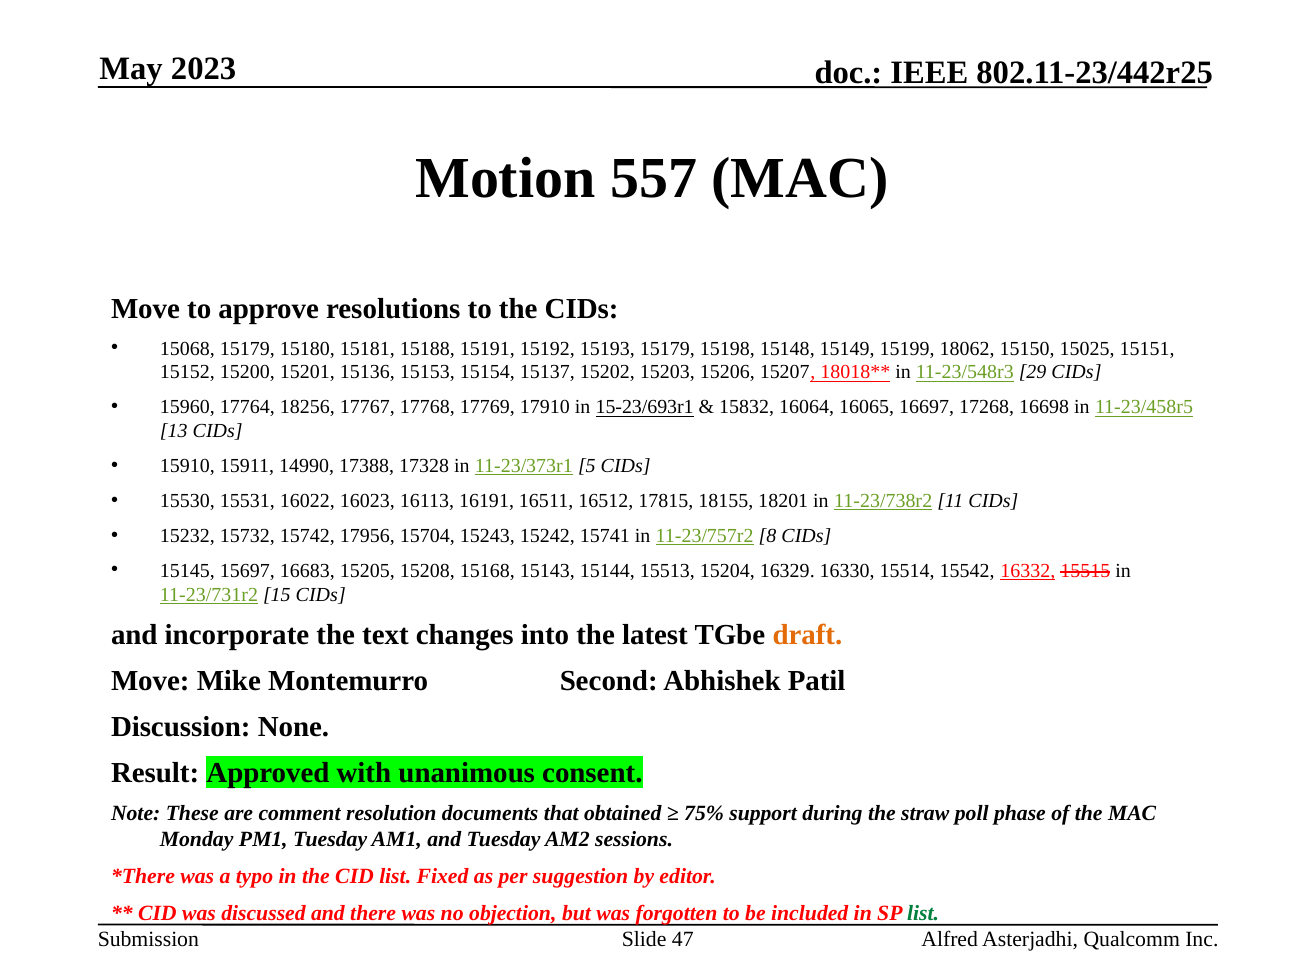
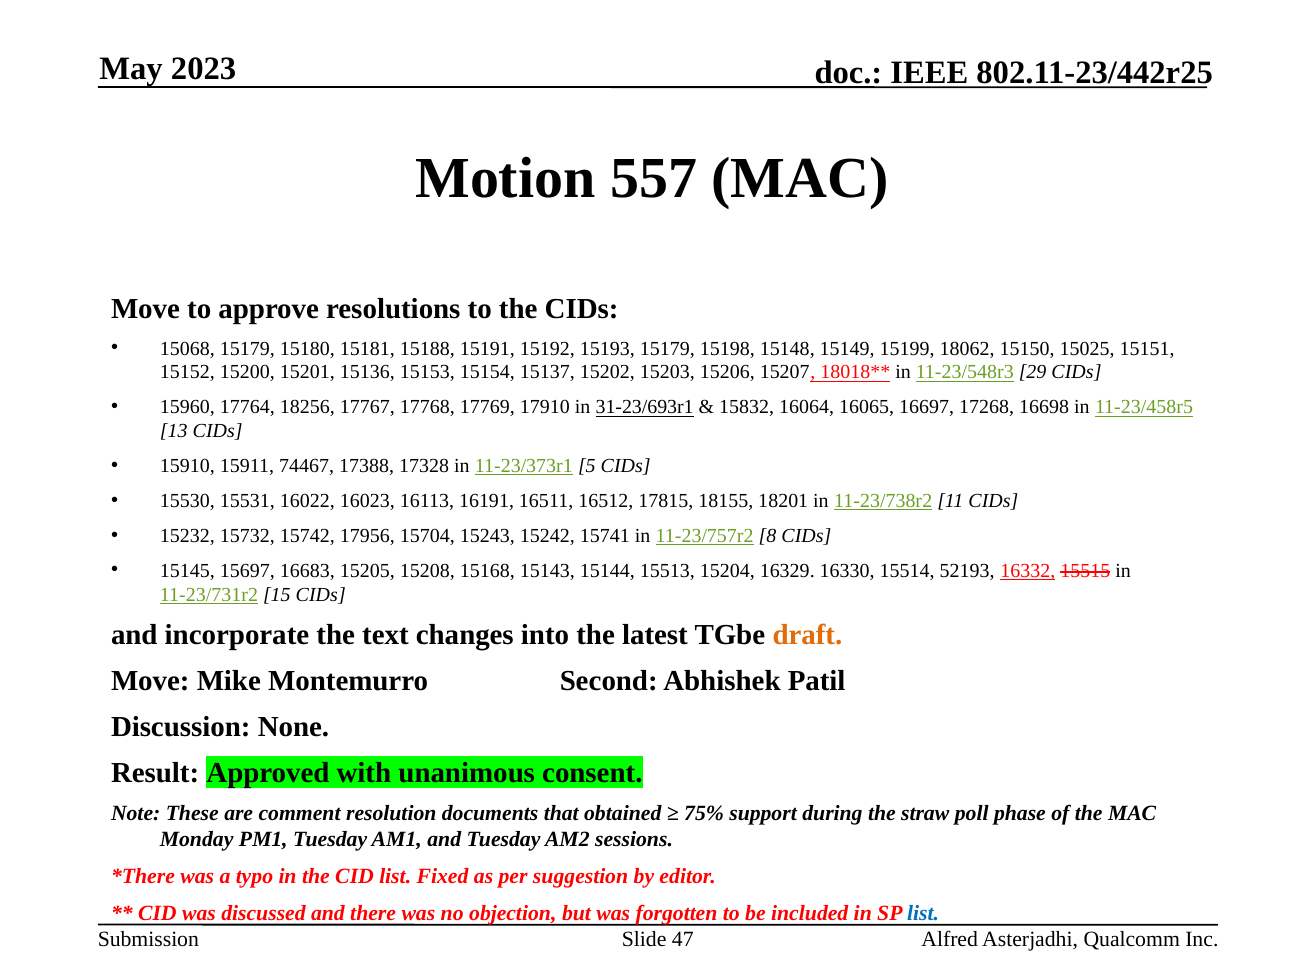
15-23/693r1: 15-23/693r1 -> 31-23/693r1 (645, 407)
14990: 14990 -> 74467 (307, 466)
15542: 15542 -> 52193 (967, 570)
list colour: green -> blue (923, 913)
